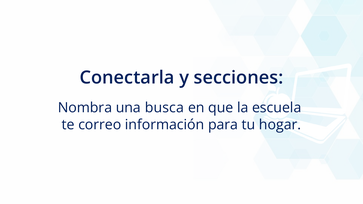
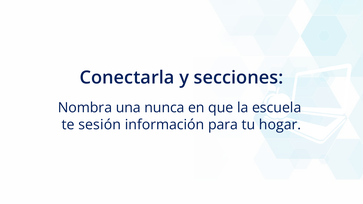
busca: busca -> nunca (164, 108)
correo: correo -> sesión (100, 125)
